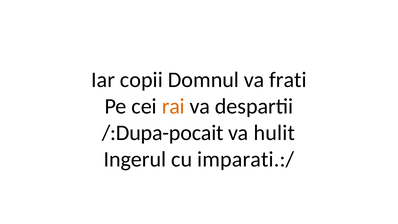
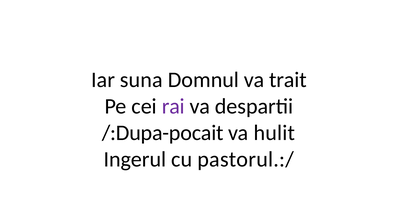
copii: copii -> suna (141, 80)
frati: frati -> trait (288, 80)
rai colour: orange -> purple (173, 106)
imparati.:/: imparati.:/ -> pastorul.:/ (246, 159)
